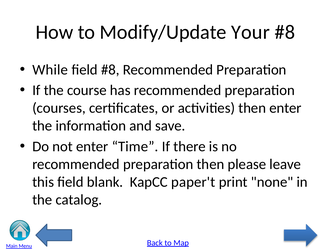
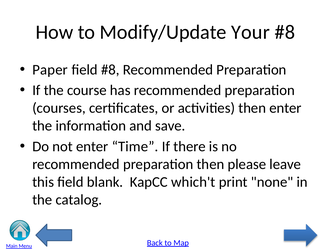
While: While -> Paper (50, 69)
paper't: paper't -> which't (193, 181)
